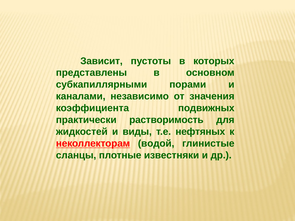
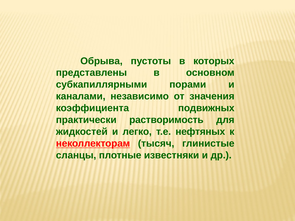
Зависит: Зависит -> Обрыва (101, 61)
виды: виды -> легко (137, 132)
водой: водой -> тысяч (156, 144)
